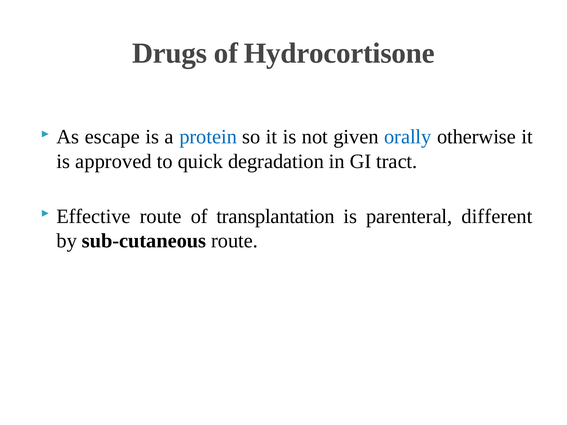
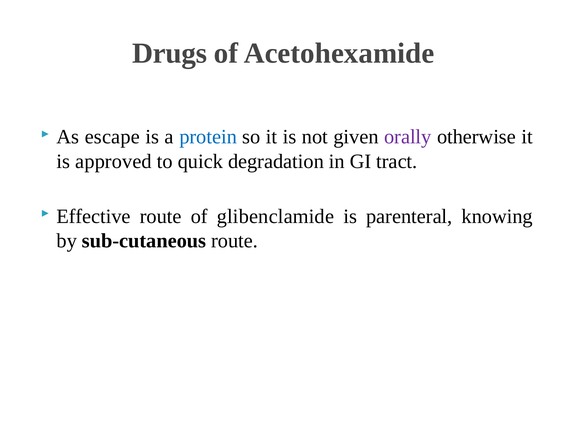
Hydrocortisone: Hydrocortisone -> Acetohexamide (339, 53)
orally colour: blue -> purple (408, 137)
transplantation: transplantation -> glibenclamide (275, 217)
different: different -> knowing (497, 217)
